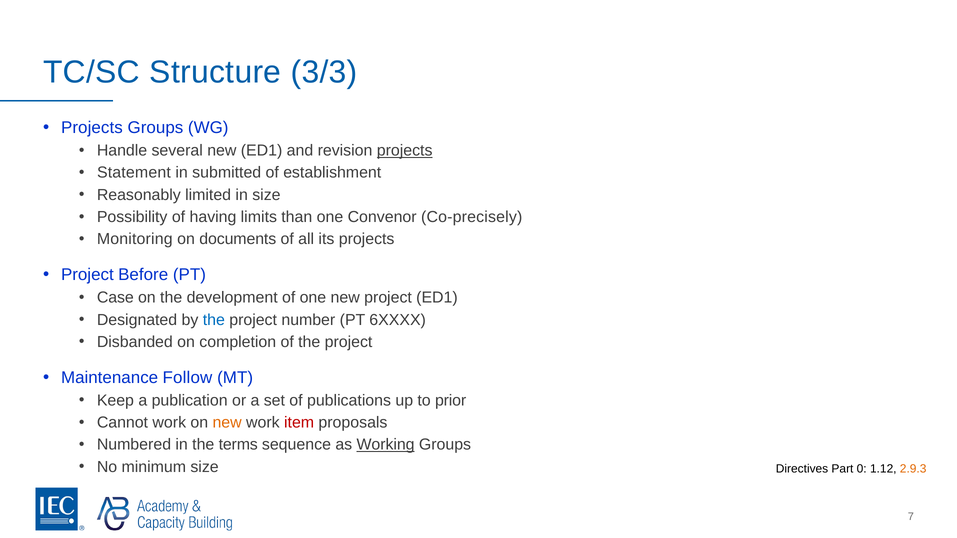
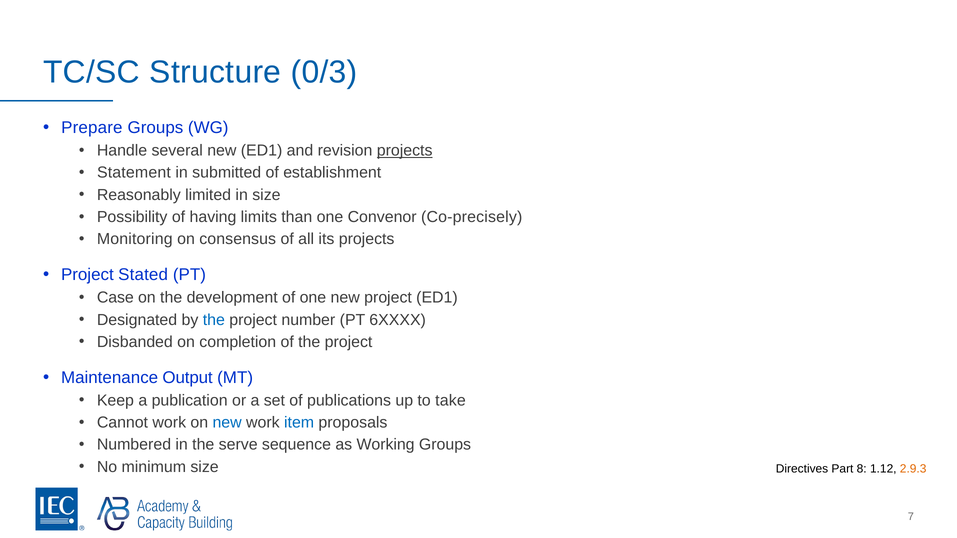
3/3: 3/3 -> 0/3 (324, 72)
Projects: Projects -> Prepare (92, 128)
documents: documents -> consensus (238, 239)
Before: Before -> Stated (143, 275)
Follow: Follow -> Output (188, 378)
prior: prior -> take (450, 401)
new colour: orange -> blue (227, 423)
item colour: red -> blue (299, 423)
terms: terms -> serve (238, 445)
Working underline: present -> none (386, 445)
0: 0 -> 8 (862, 469)
